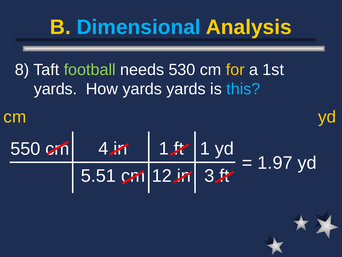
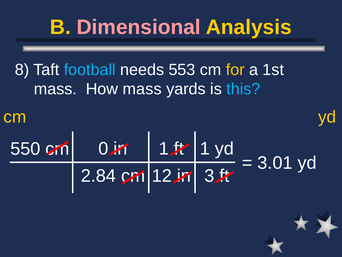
Dimensional colour: light blue -> pink (139, 27)
football colour: light green -> light blue (90, 70)
530: 530 -> 553 (182, 70)
yards: yards -> mass (55, 89)
How yards: yards -> mass (142, 89)
4: 4 -> 0 (103, 148)
1.97: 1.97 -> 3.01 (275, 163)
5.51: 5.51 -> 2.84 (98, 176)
